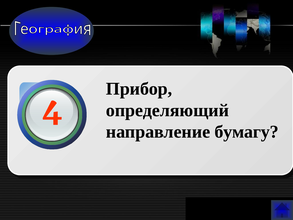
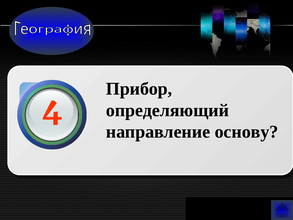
бумагу: бумагу -> основу (246, 132)
